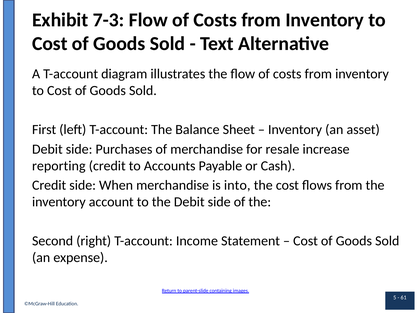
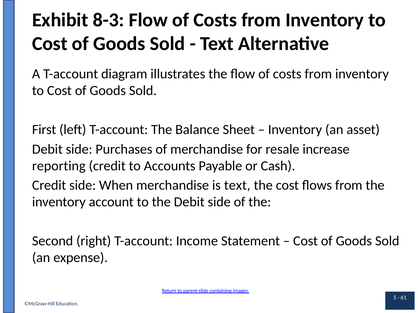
7-3: 7-3 -> 8-3 (108, 20)
is into: into -> text (237, 186)
